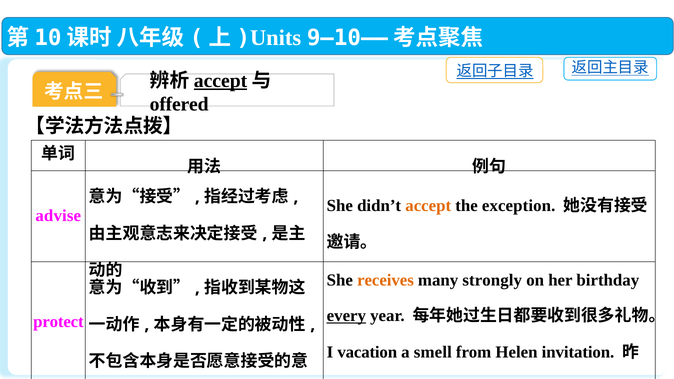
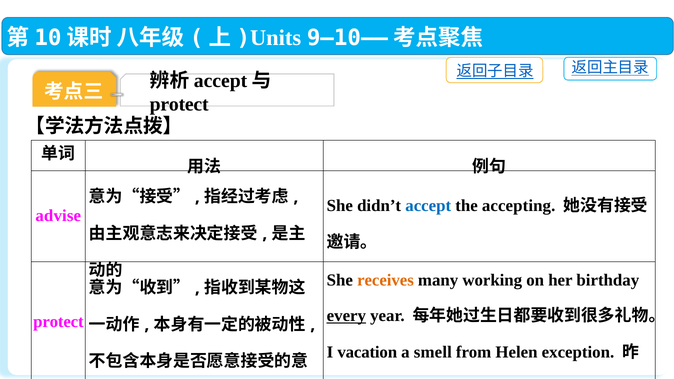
accept underline: present -> none (221, 81)
offered: offered -> protect (179, 104)
accept colour: orange -> blue (428, 206)
exception: exception -> accepting (519, 206)
strongly: strongly -> working (492, 280)
invitation: invitation -> exception (578, 352)
